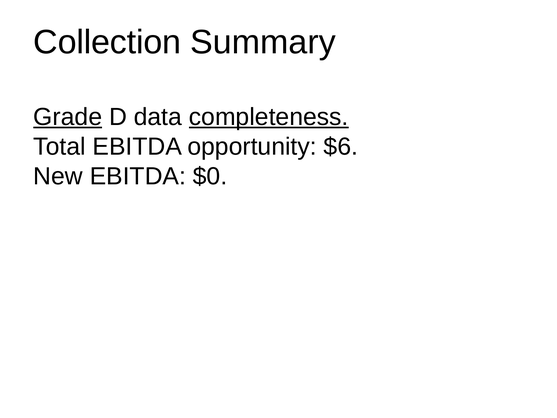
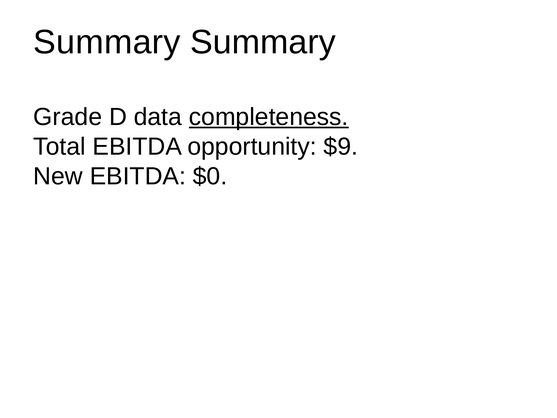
Collection: Collection -> Summary (107, 42)
Grade underline: present -> none (68, 117)
$6: $6 -> $9 (341, 147)
